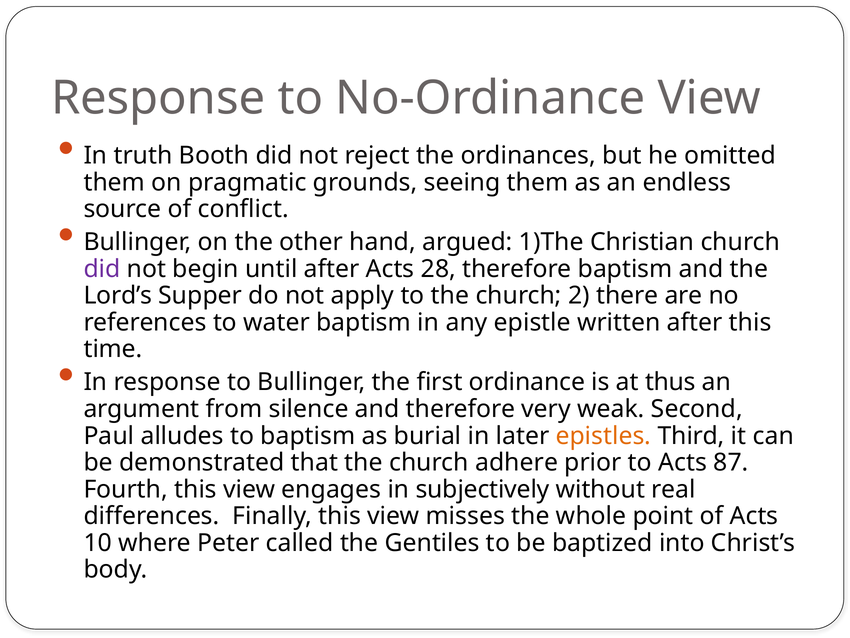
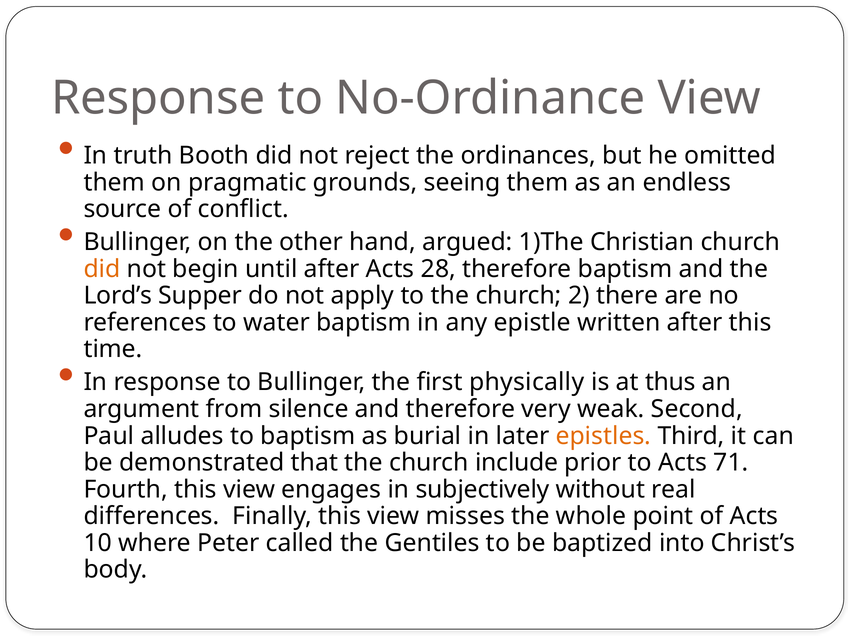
did colour: purple -> orange (102, 269)
ordinance: ordinance -> physically (527, 382)
adhere: adhere -> include (517, 462)
87: 87 -> 71 (731, 462)
